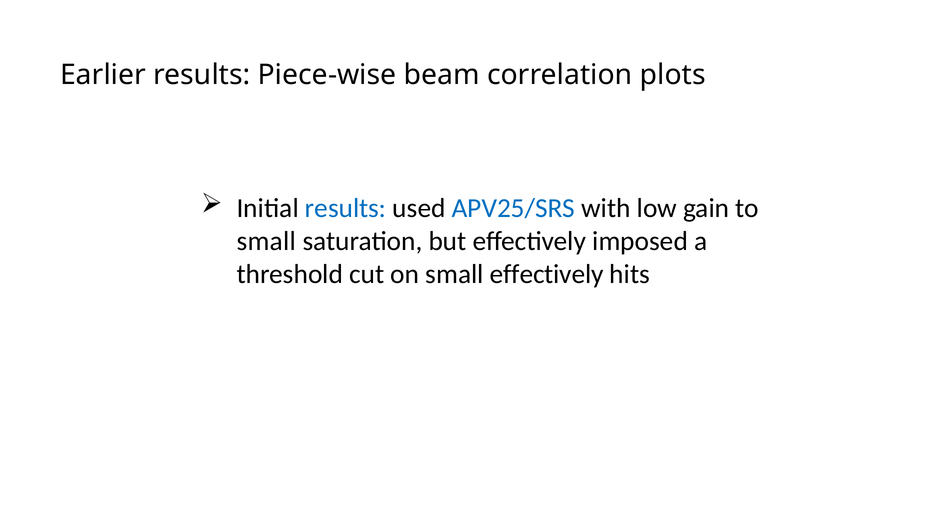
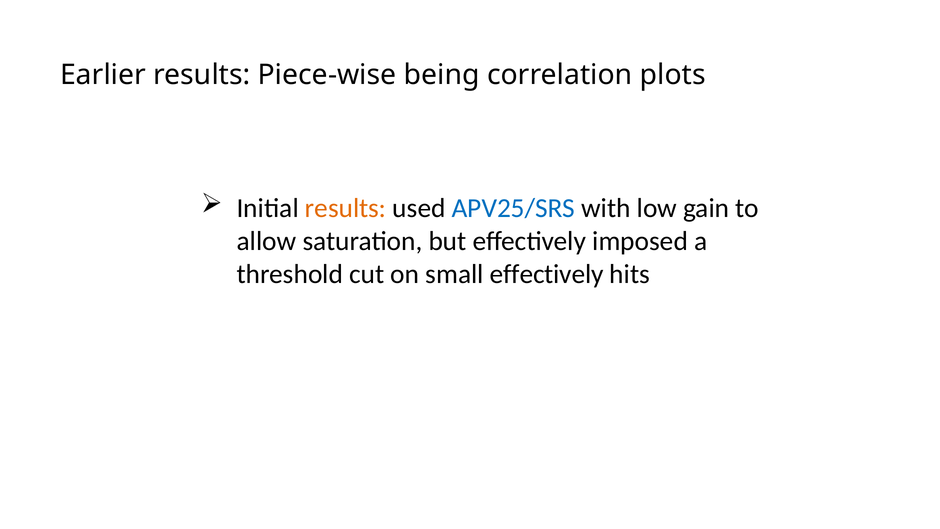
beam: beam -> being (442, 75)
results colour: blue -> orange (346, 208)
small: small -> allow (267, 241)
